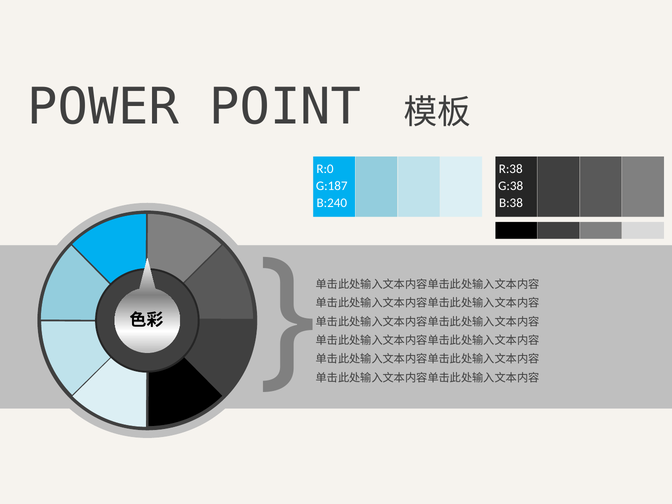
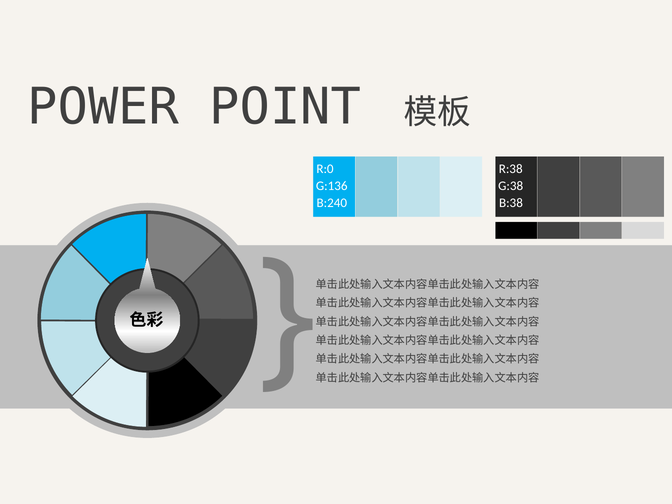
G:187: G:187 -> G:136 (332, 186)
